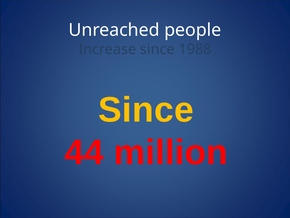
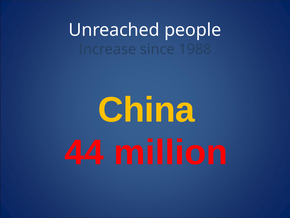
Since: Since -> China (146, 110)
